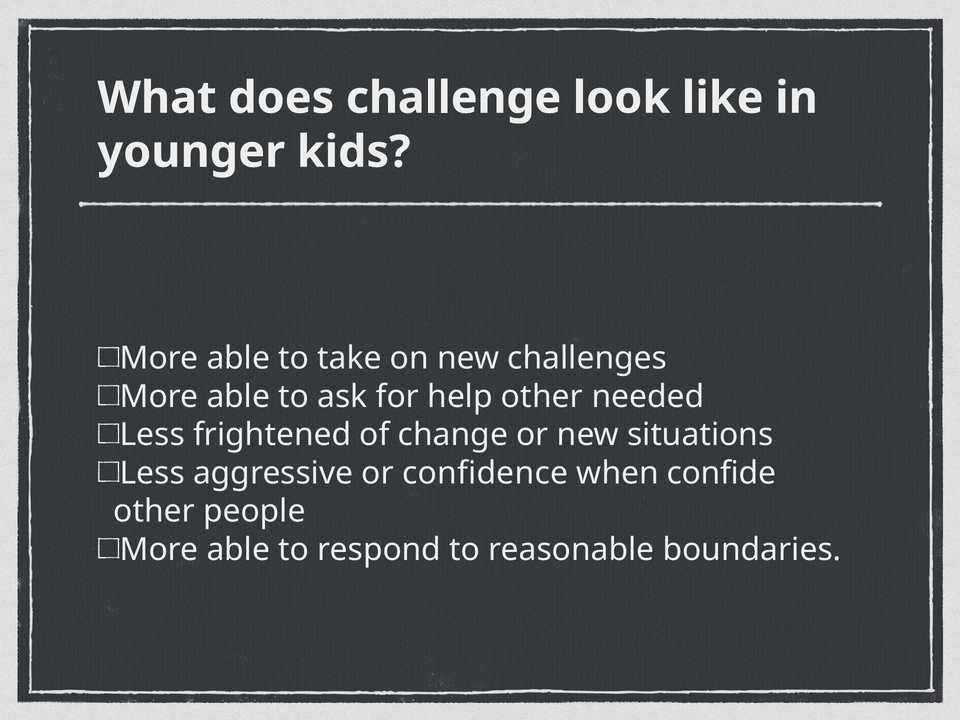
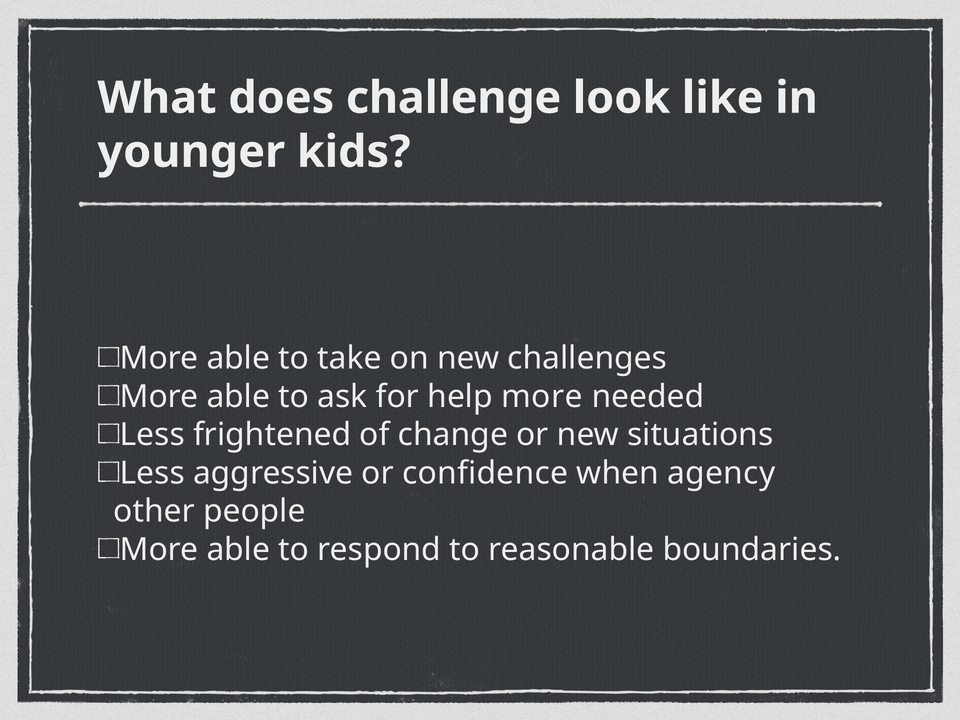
help other: other -> more (542, 397)
confide: confide -> agency (721, 473)
